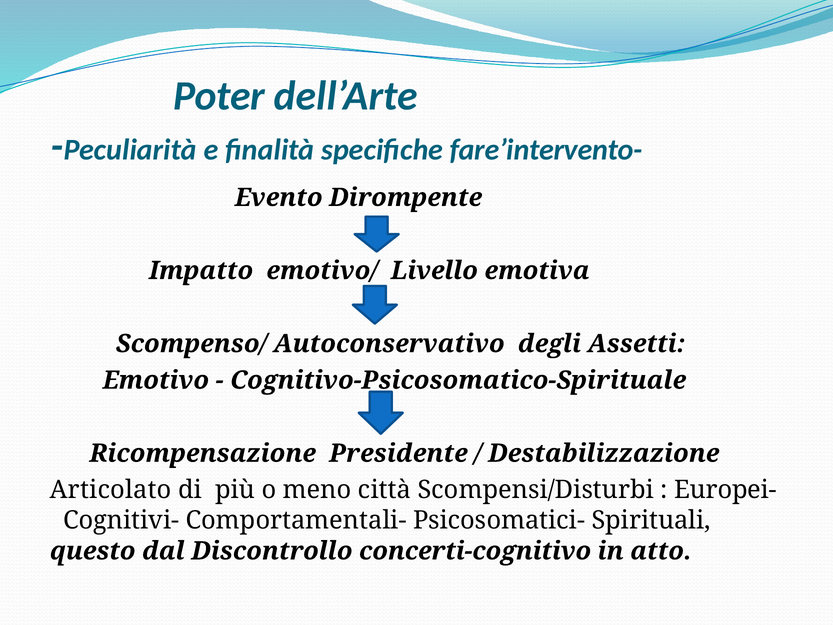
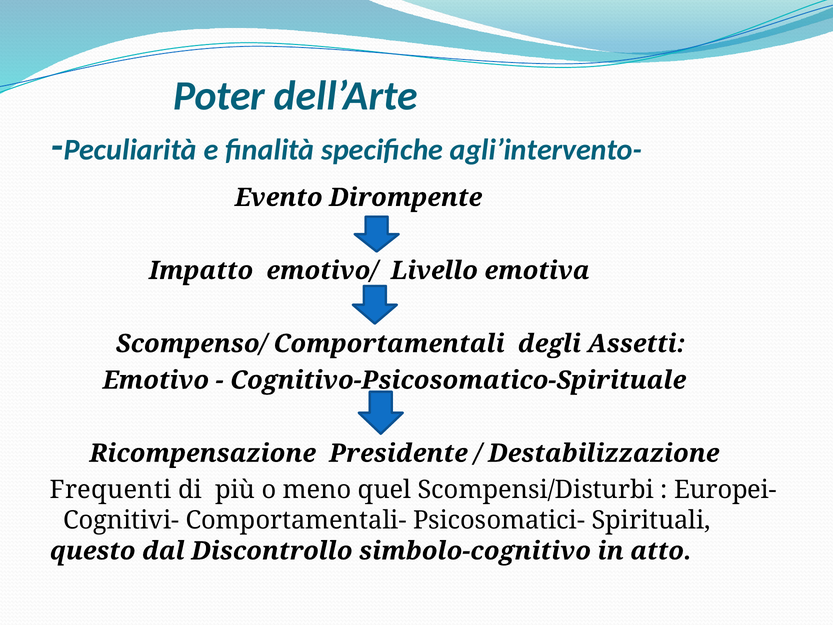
fare’intervento-: fare’intervento- -> agli’intervento- (546, 150)
Autoconservativo: Autoconservativo -> Comportamentali (389, 344)
Articolato: Articolato -> Frequenti (111, 490)
città: città -> quel (385, 490)
concerti-cognitivo: concerti-cognitivo -> simbolo-cognitivo (475, 551)
